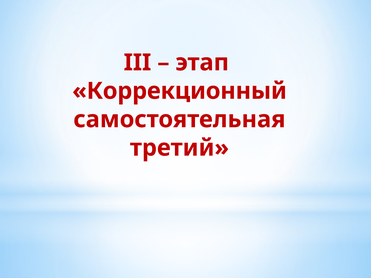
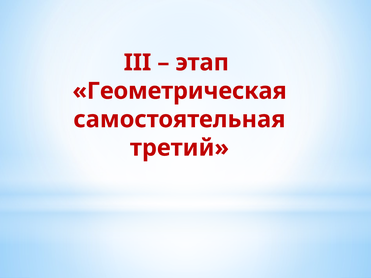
Коррекционный: Коррекционный -> Геометрическая (180, 91)
